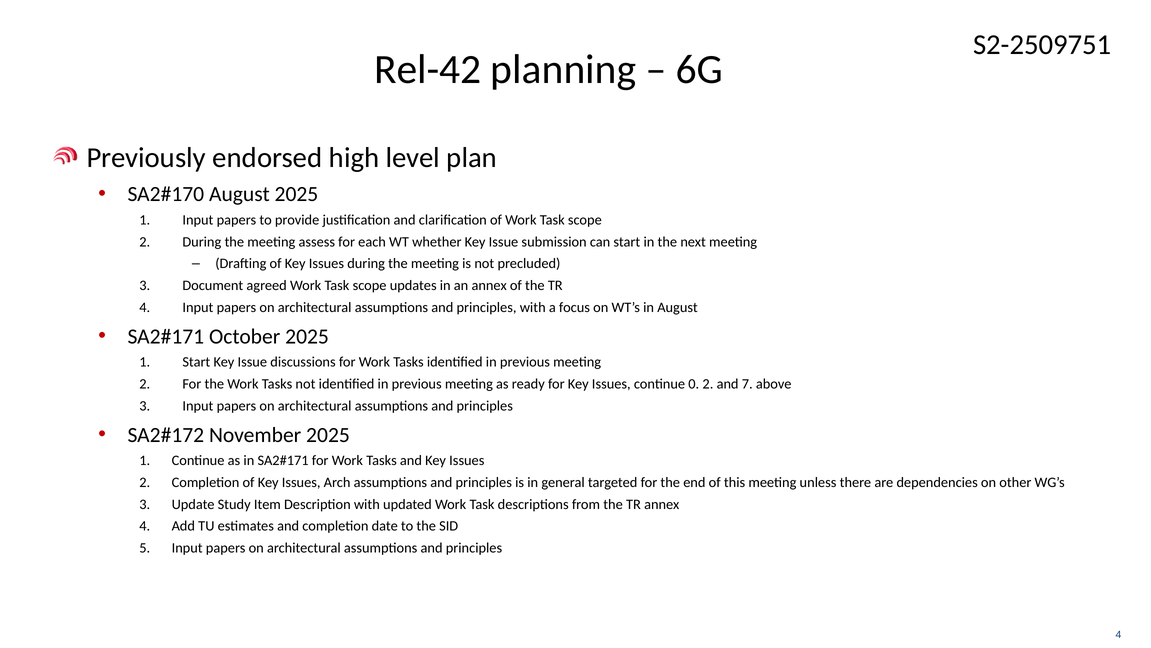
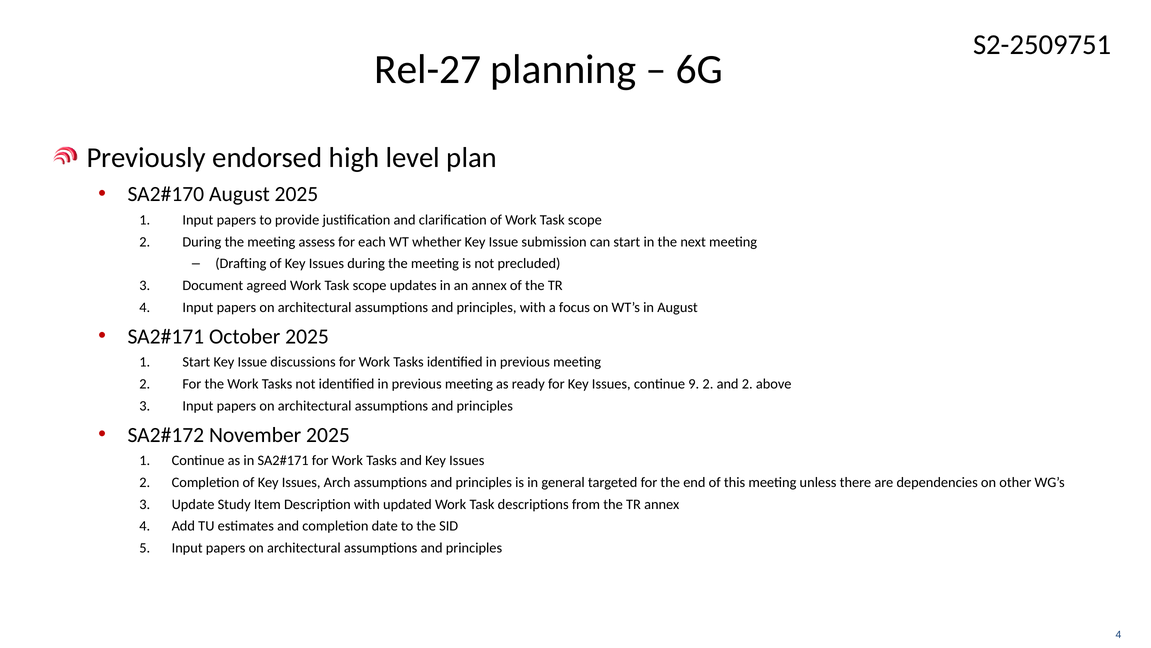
Rel-42: Rel-42 -> Rel-27 (428, 70)
0: 0 -> 9 (694, 384)
and 7: 7 -> 2 (747, 384)
